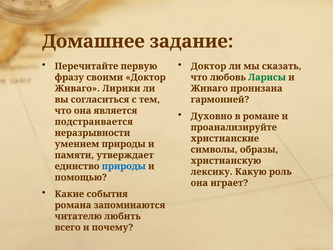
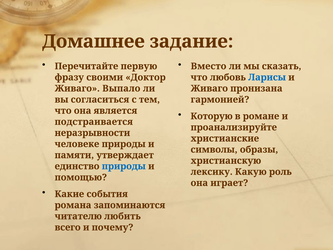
Доктор: Доктор -> Вместо (209, 66)
Ларисы colour: green -> blue (267, 77)
Лирики: Лирики -> Выпало (121, 88)
Духовно: Духовно -> Которую (212, 116)
умением: умением -> человеке (77, 144)
